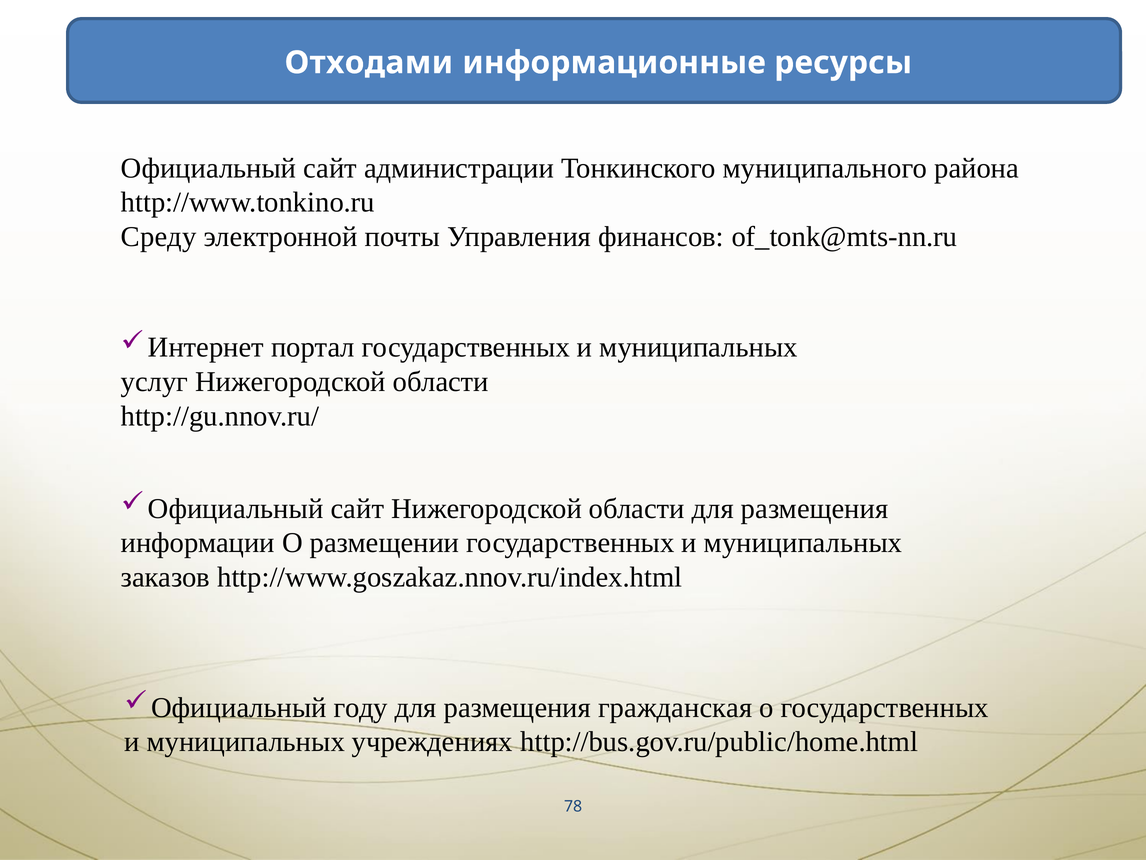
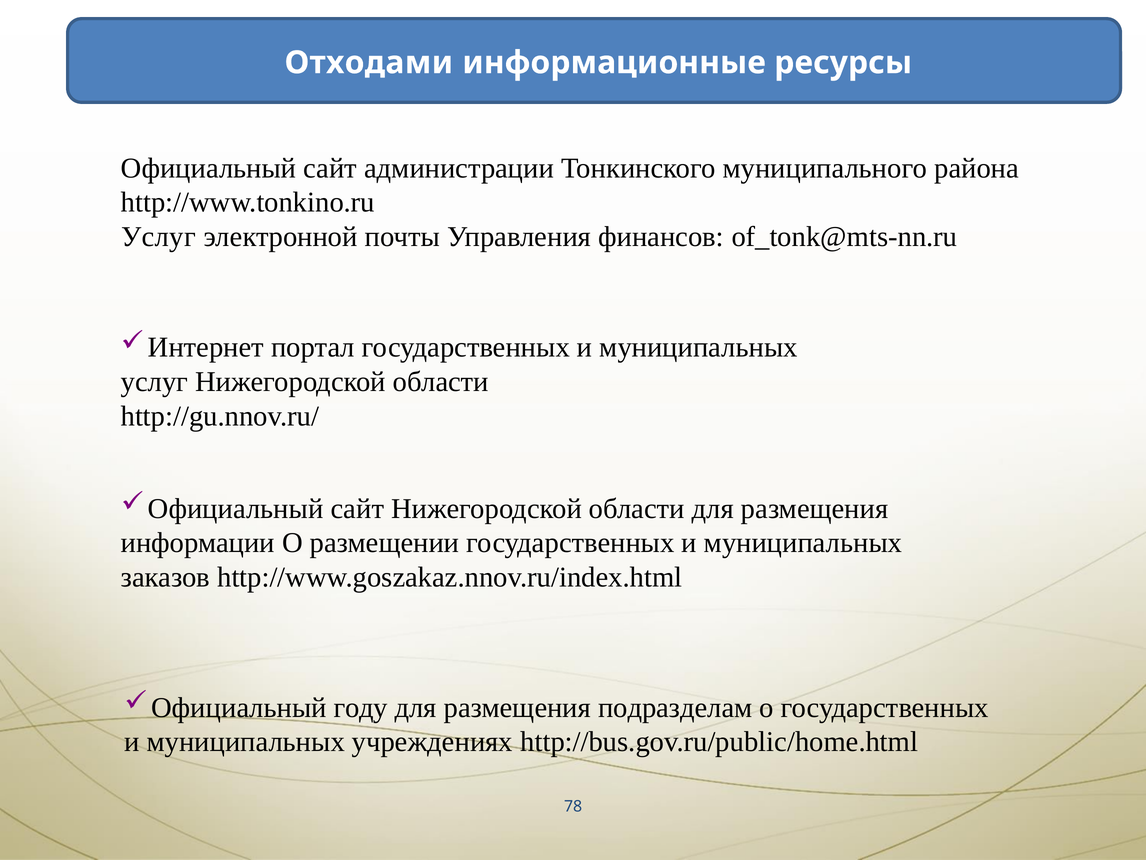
Среду: Среду -> Услуг (159, 237)
гражданская: гражданская -> подразделам (675, 707)
